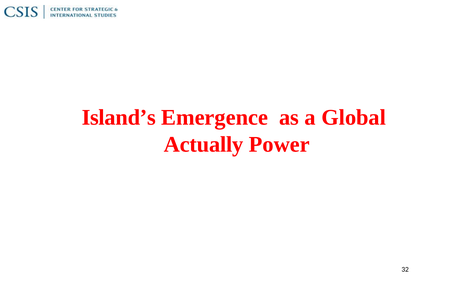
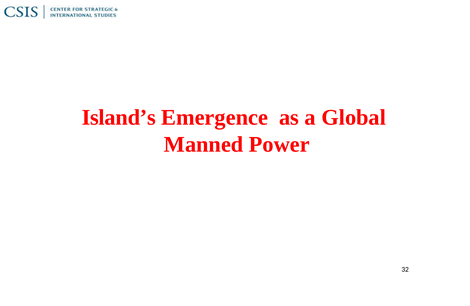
Actually: Actually -> Manned (204, 144)
